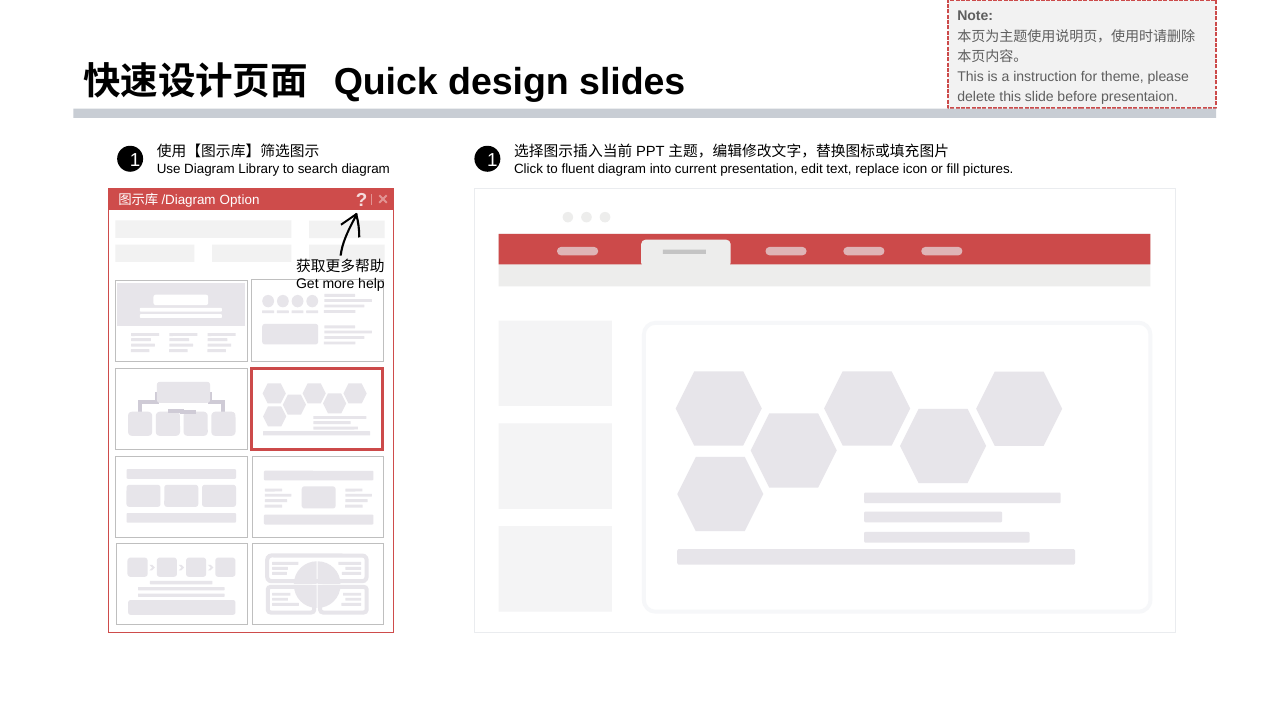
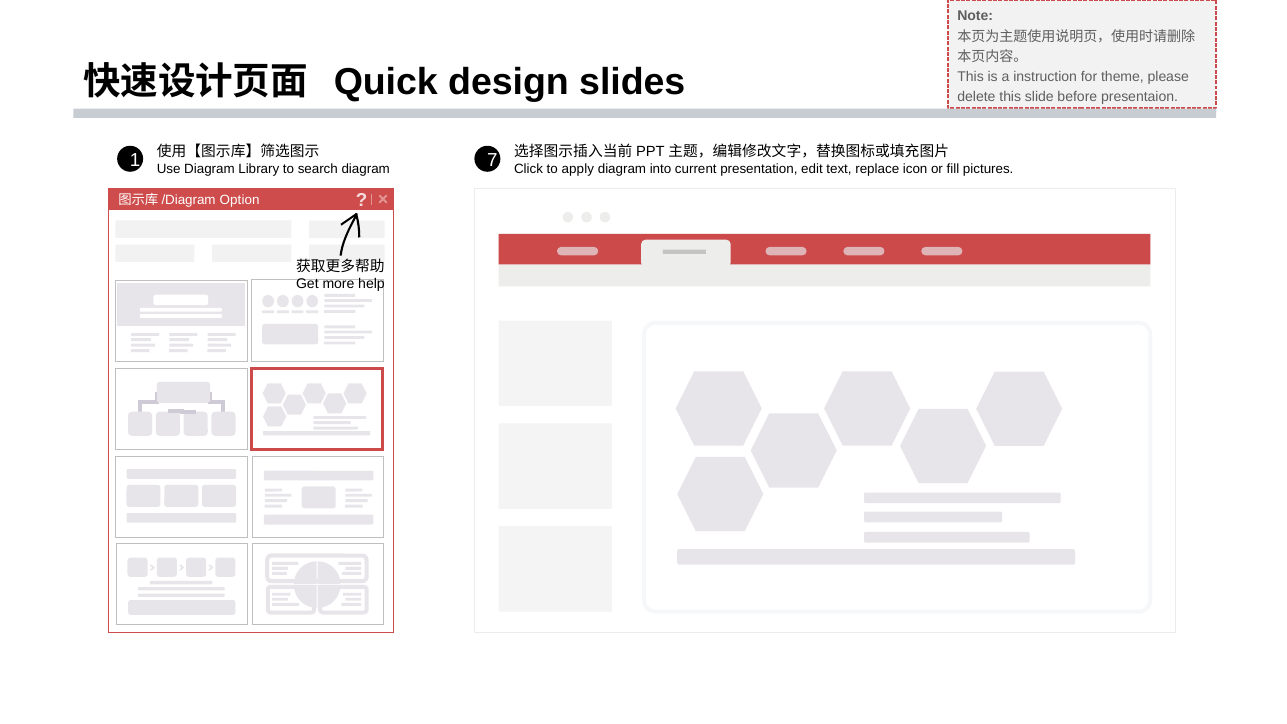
1 1: 1 -> 7 (492, 160)
fluent: fluent -> apply (578, 169)
